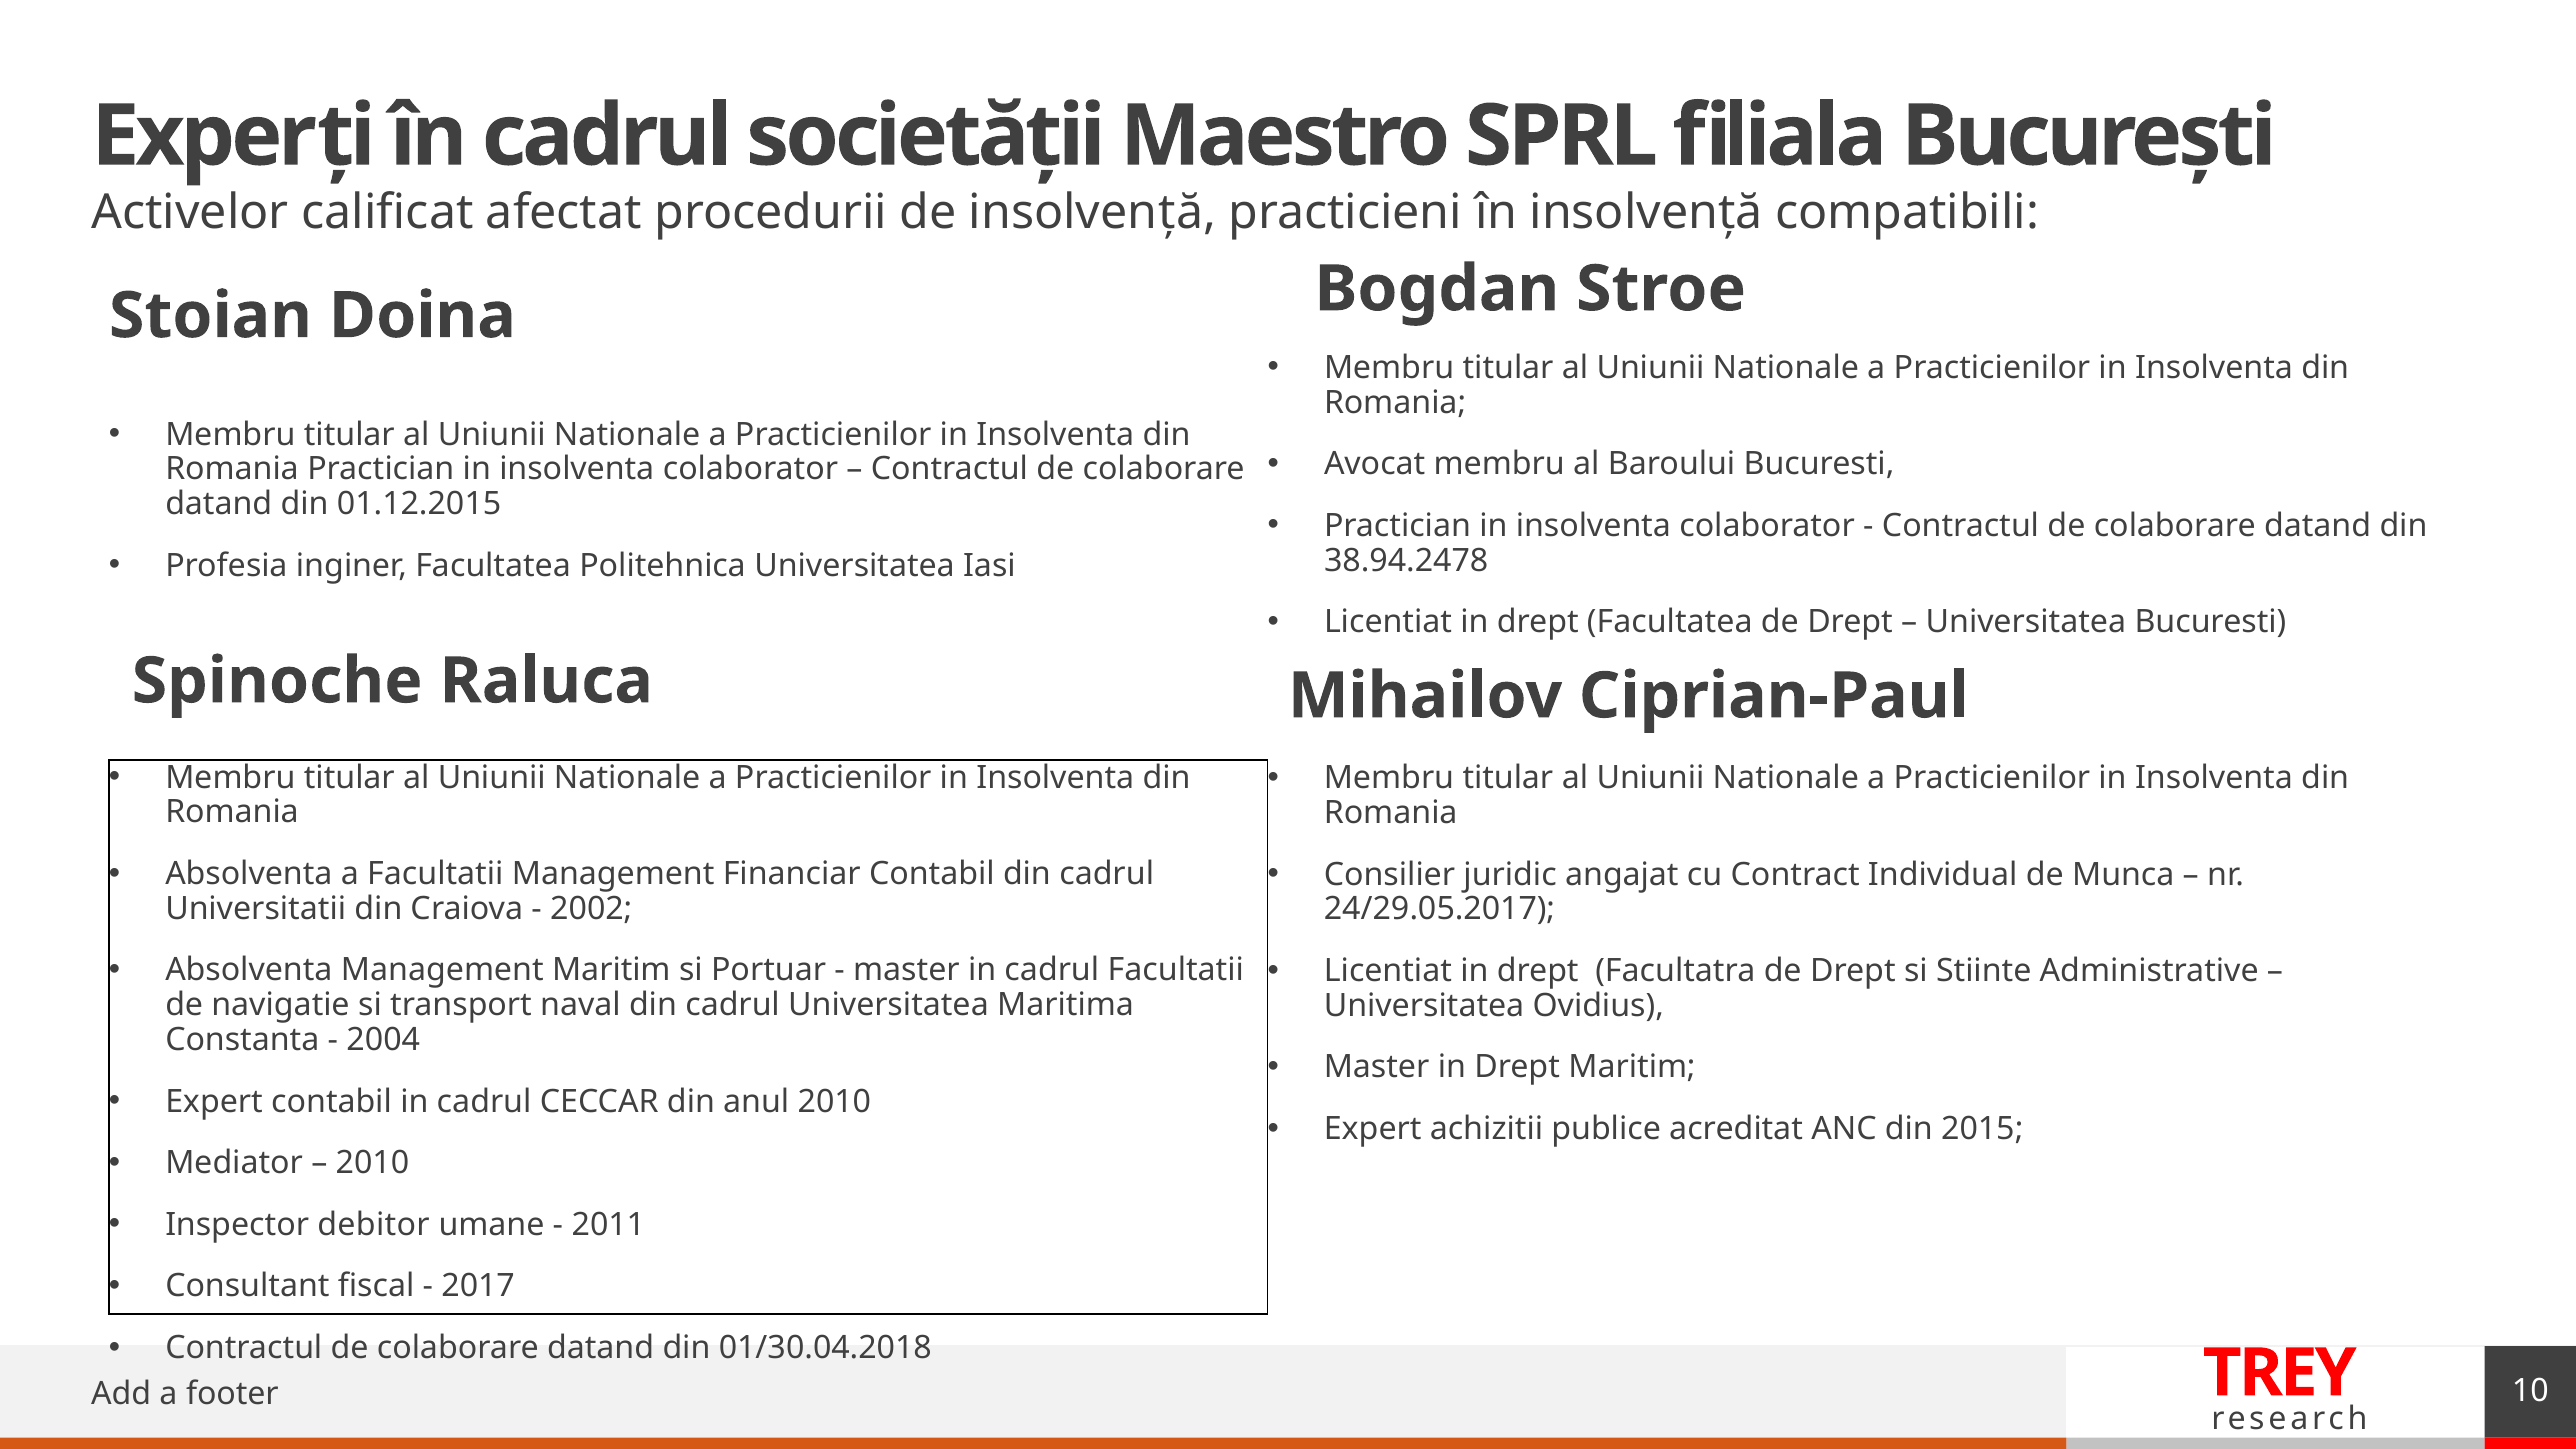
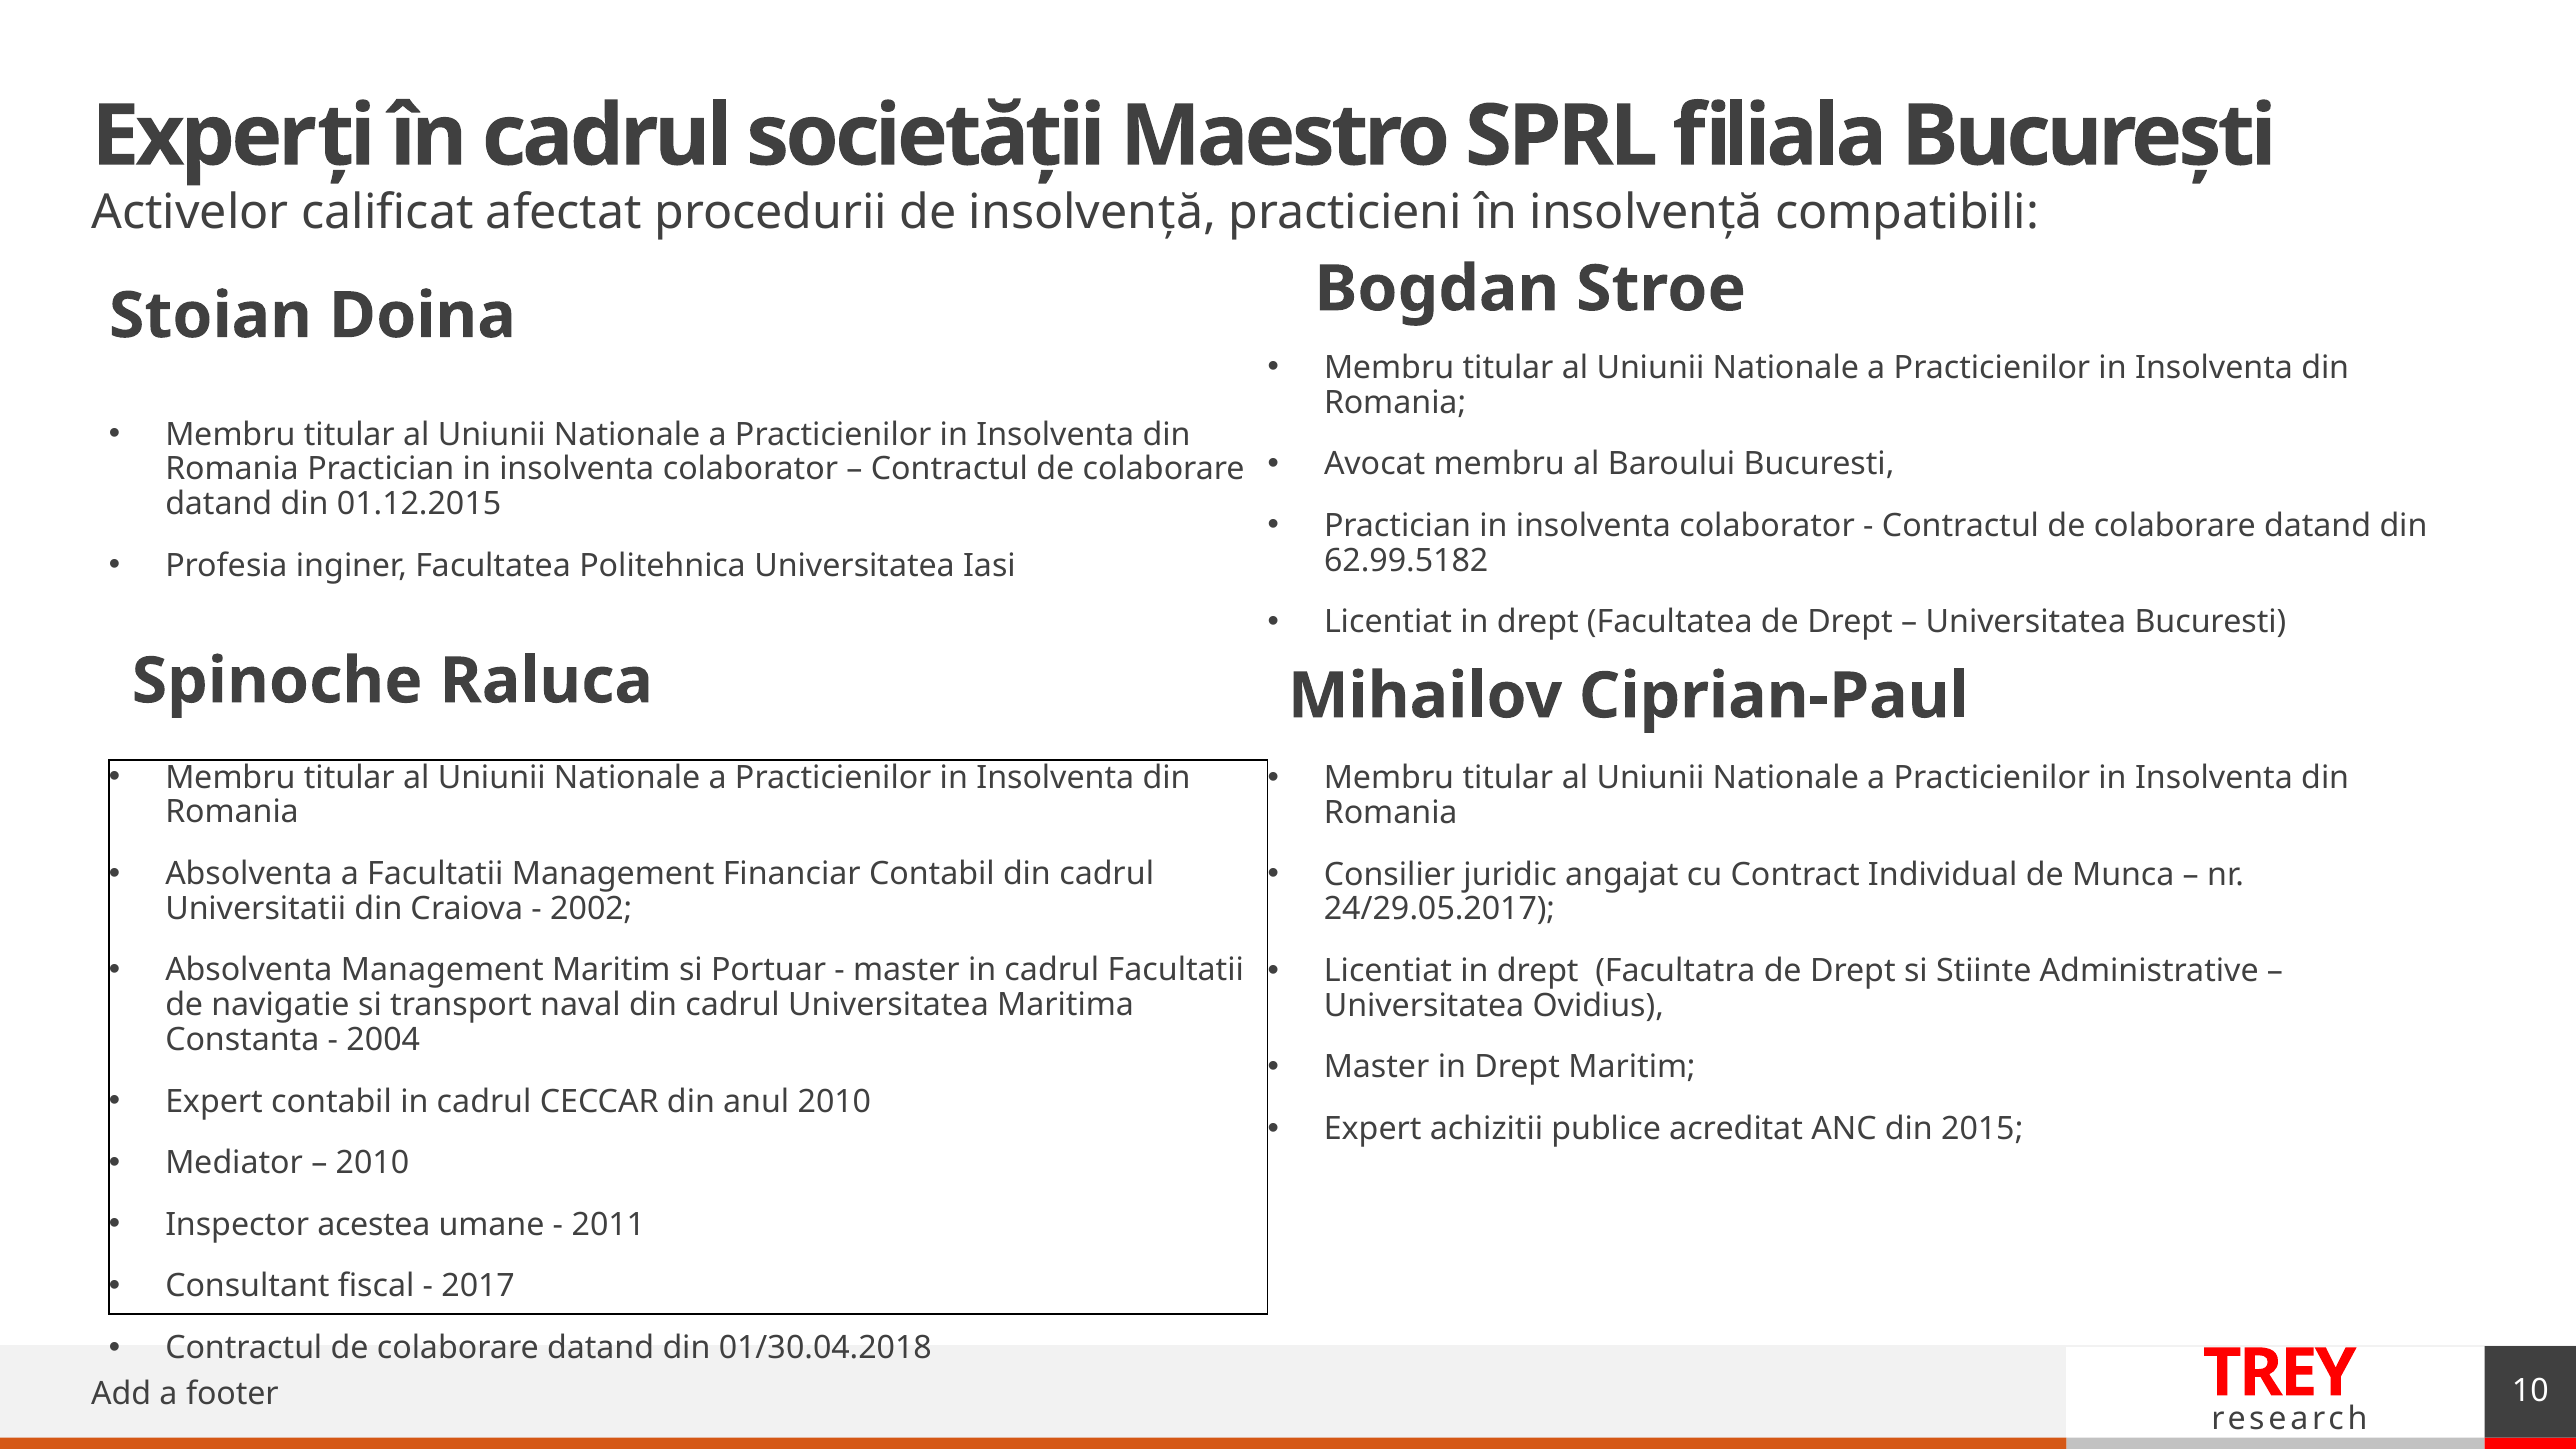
38.94.2478: 38.94.2478 -> 62.99.5182 (1406, 560)
debitor: debitor -> acestea (374, 1225)
